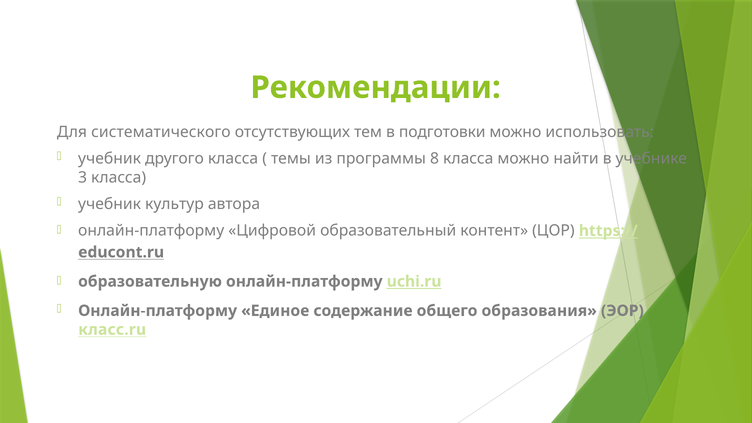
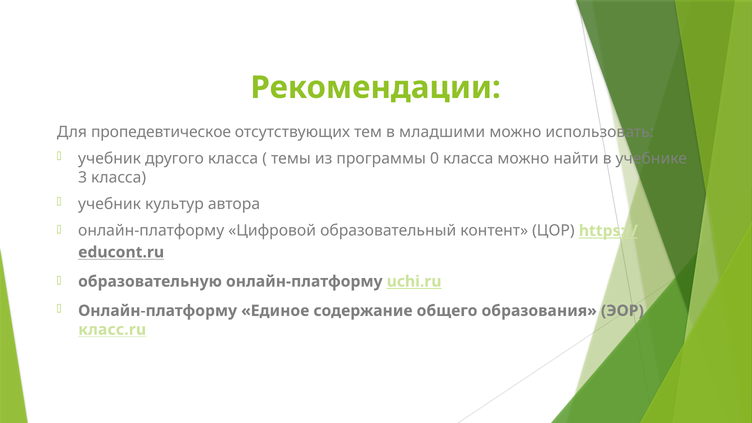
систематического: систематического -> пропедевтическое (161, 132)
подготовки: подготовки -> младшими (442, 132)
8: 8 -> 0 (435, 159)
